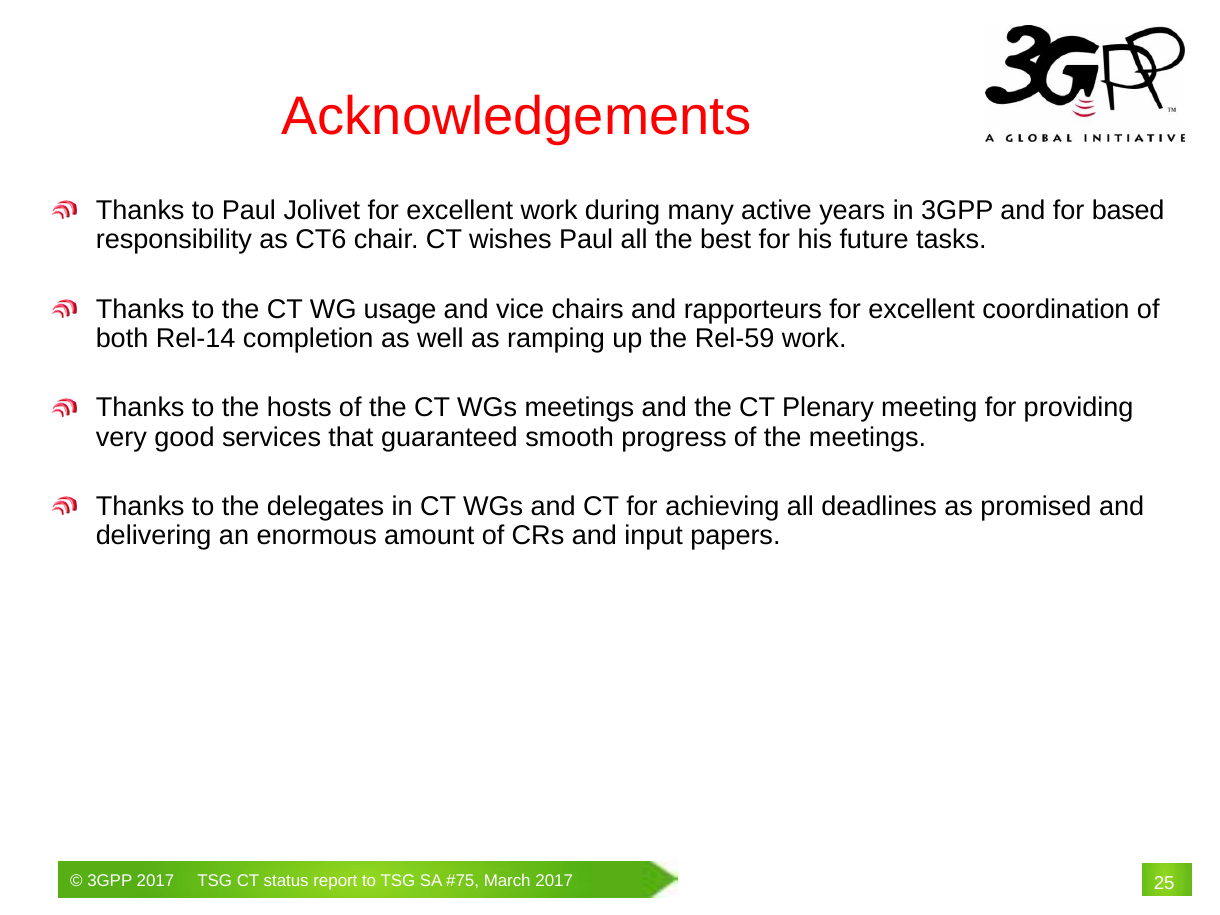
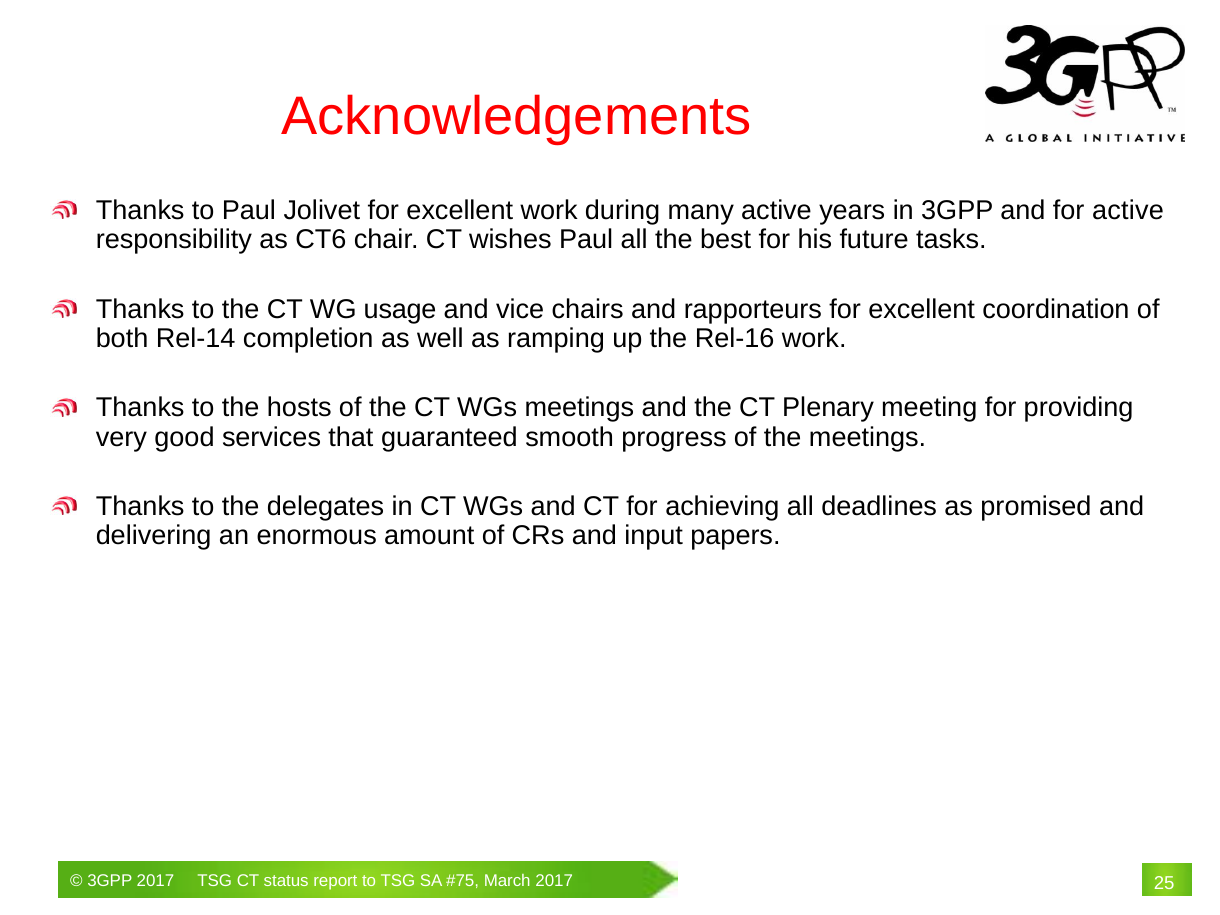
for based: based -> active (1128, 211)
Rel-59: Rel-59 -> Rel-16 (735, 339)
